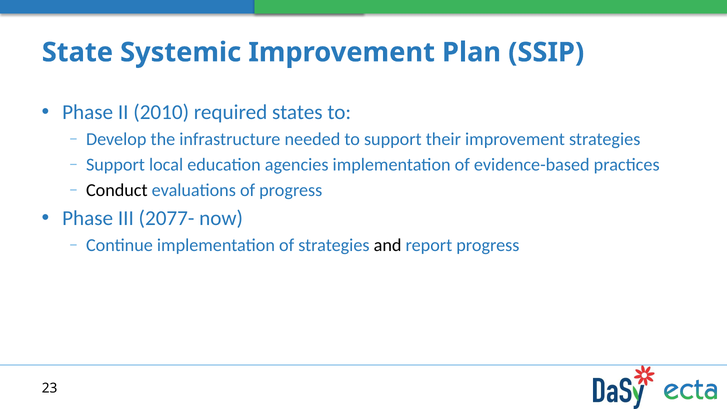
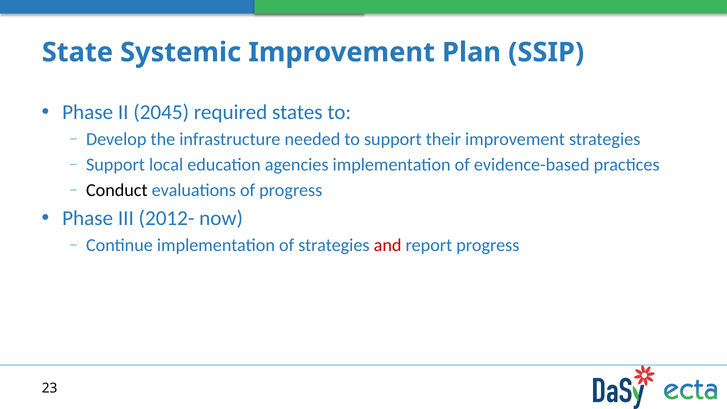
2010: 2010 -> 2045 (161, 112)
2077-: 2077- -> 2012- (167, 218)
and colour: black -> red (388, 245)
